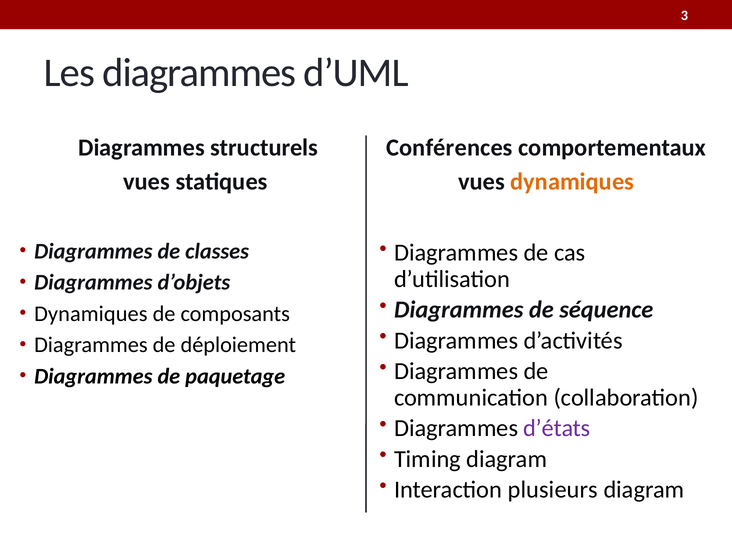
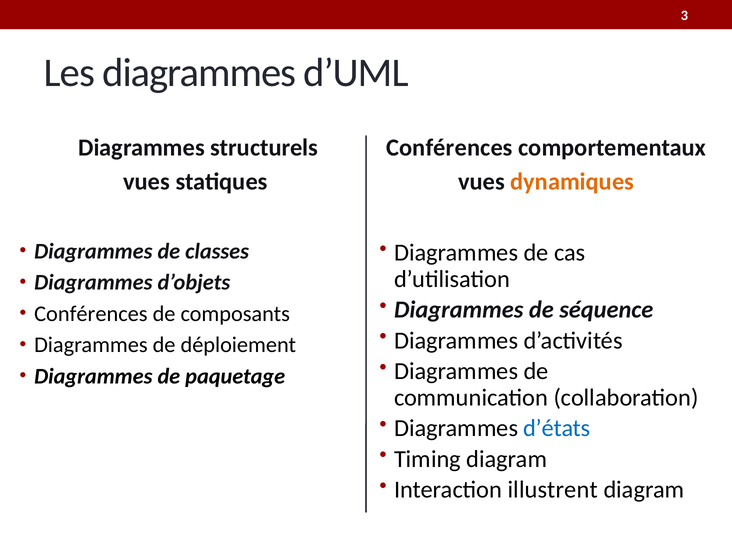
Dynamiques: Dynamiques -> Conférences (91, 314)
d’états colour: purple -> blue (557, 428)
plusieurs: plusieurs -> illustrent (553, 490)
